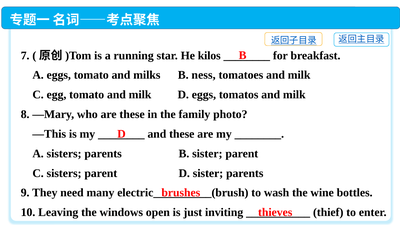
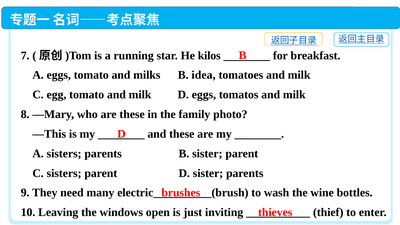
ness: ness -> idea (204, 75)
